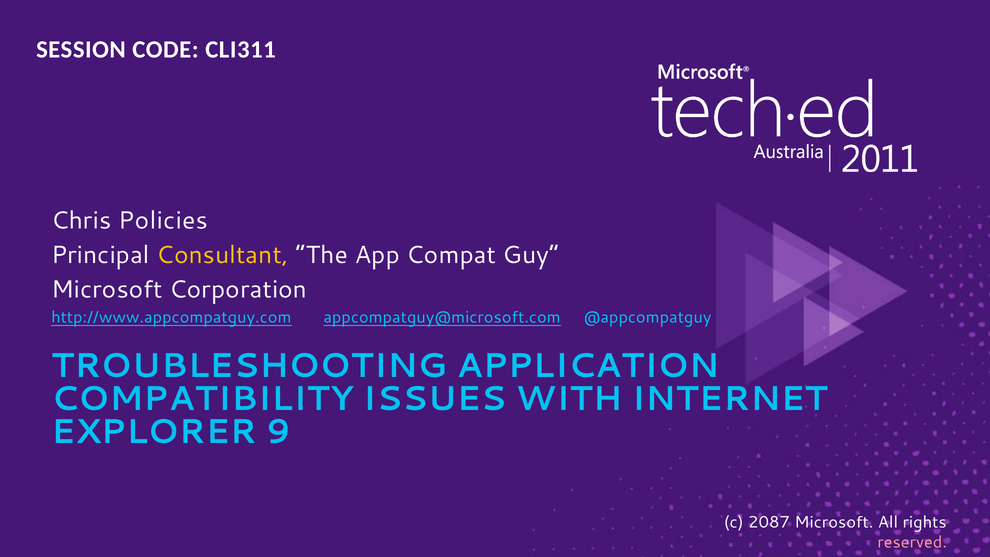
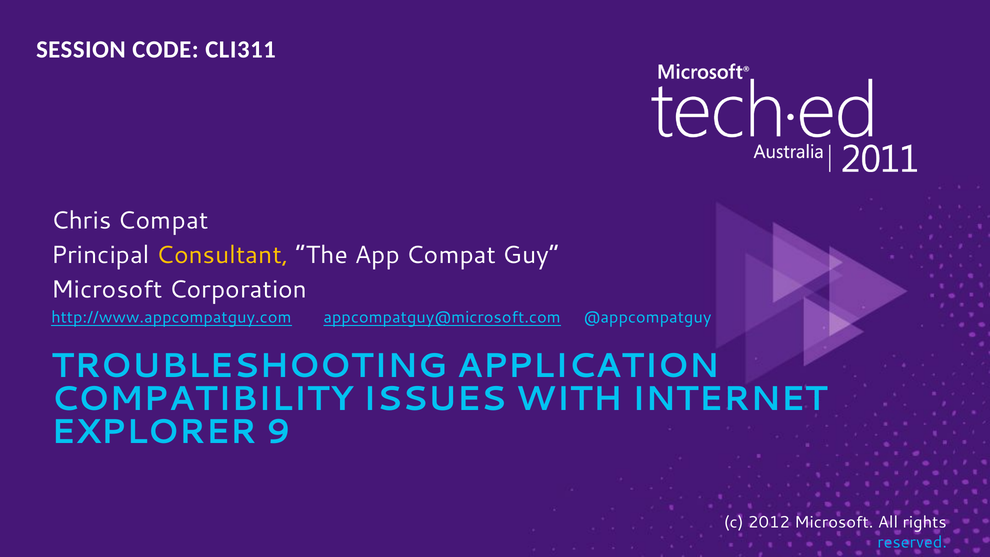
Chris Policies: Policies -> Compat (163, 220)
2087: 2087 -> 2012 (769, 522)
reserved colour: pink -> light blue (912, 542)
